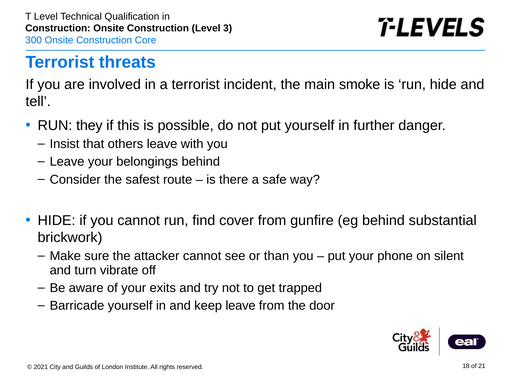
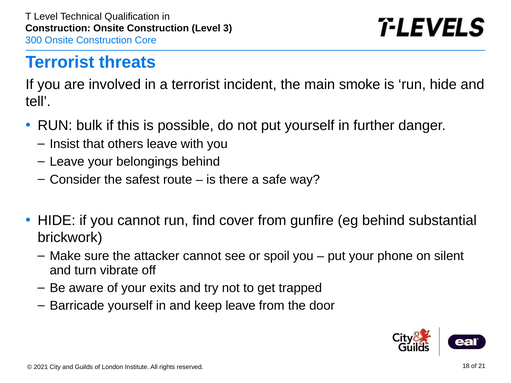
they: they -> bulk (89, 126)
than: than -> spoil (277, 256)
